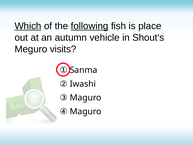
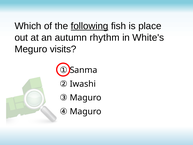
Which underline: present -> none (28, 26)
vehicle: vehicle -> rhythm (105, 38)
Shout's: Shout's -> White's (148, 38)
